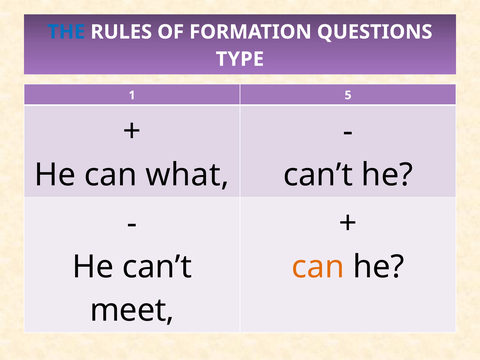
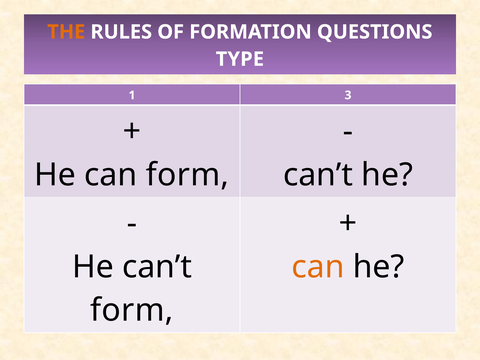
THE colour: blue -> orange (66, 32)
5: 5 -> 3 (348, 95)
can what: what -> form (187, 175)
meet: meet -> form (132, 310)
